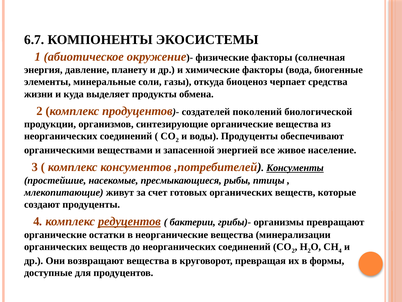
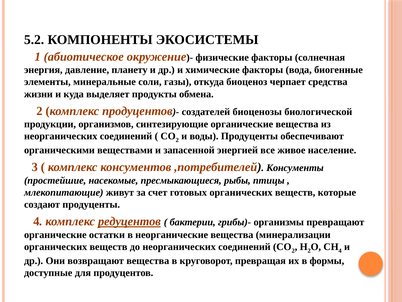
6.7: 6.7 -> 5.2 (34, 40)
поколений: поколений -> биоценозы (257, 112)
Консументы underline: present -> none (295, 168)
